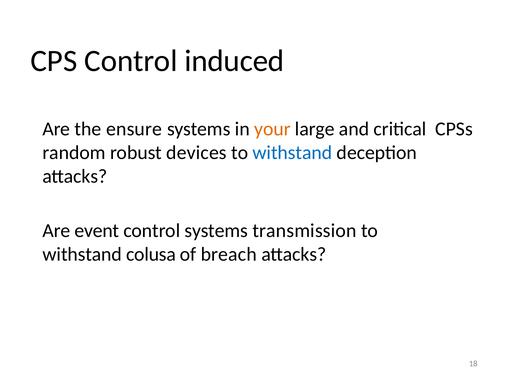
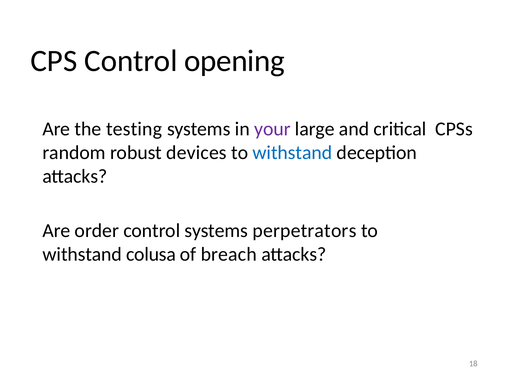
induced: induced -> opening (234, 61)
ensure: ensure -> testing (134, 129)
your colour: orange -> purple (272, 129)
event: event -> order (97, 230)
transmission: transmission -> perpetrators (304, 230)
